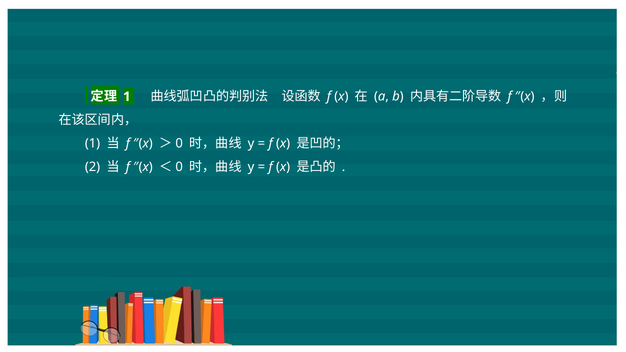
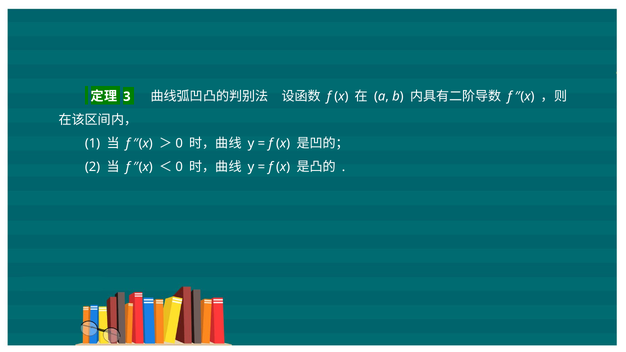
1: 1 -> 3 (127, 97)
